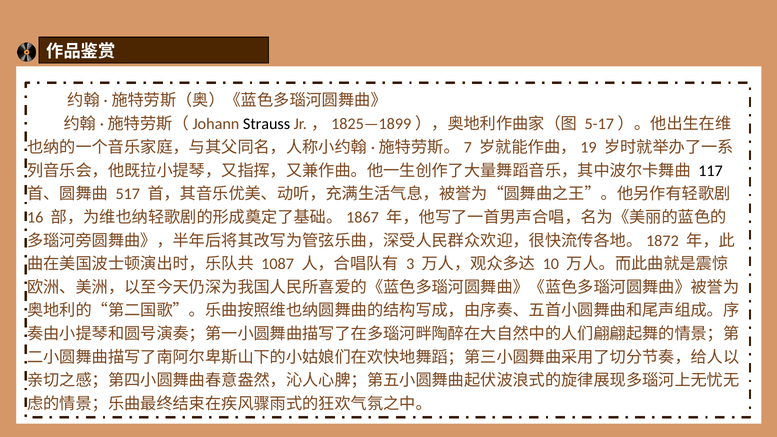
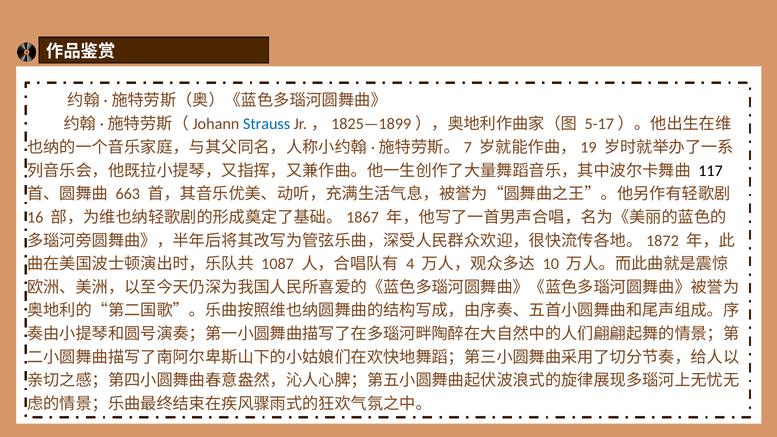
Strauss colour: black -> blue (267, 124)
517: 517 -> 663 (128, 194)
3: 3 -> 4 (410, 264)
